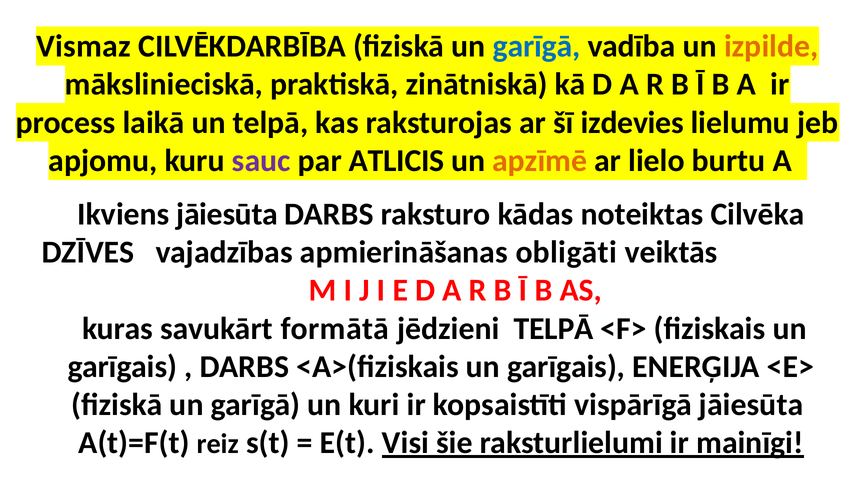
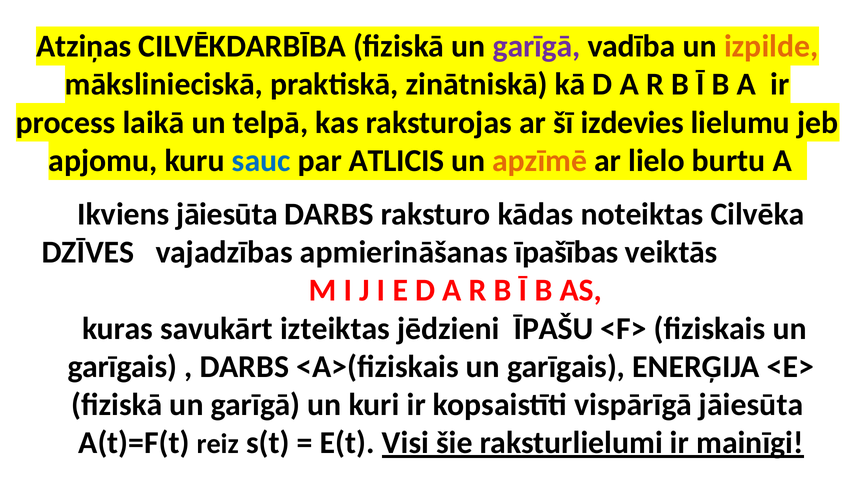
Vismaz: Vismaz -> Atziņas (84, 46)
garīgā colour: blue -> purple (537, 46)
sauc colour: purple -> blue (261, 161)
obligāti: obligāti -> īpašības (567, 252)
formātā: formātā -> izteiktas (335, 329)
jēdzieni TELPĀ: TELPĀ -> ĪPAŠU (554, 329)
